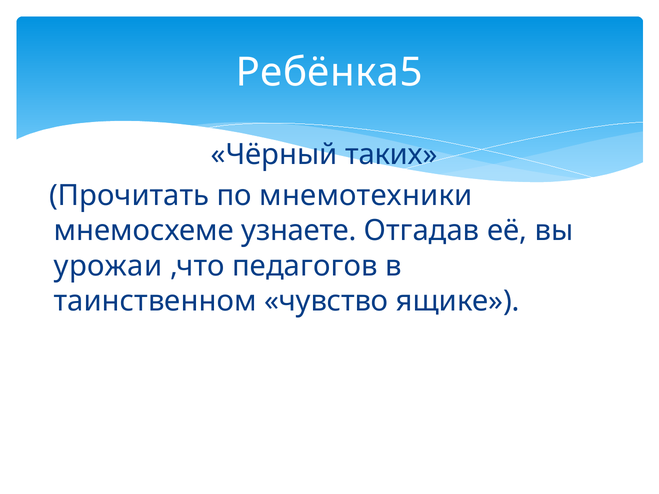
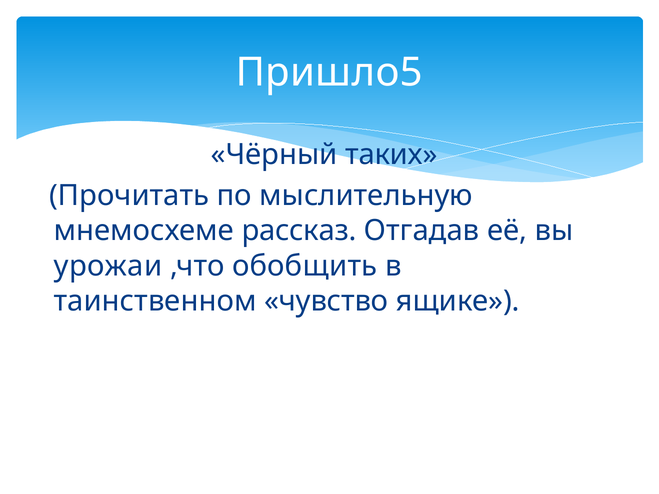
Ребёнка5: Ребёнка5 -> Пришло5 (329, 72)
мнемотехники: мнемотехники -> мыслительную (366, 196)
узнаете: узнаете -> рассказ (299, 231)
педагогов: педагогов -> обобщить (305, 266)
